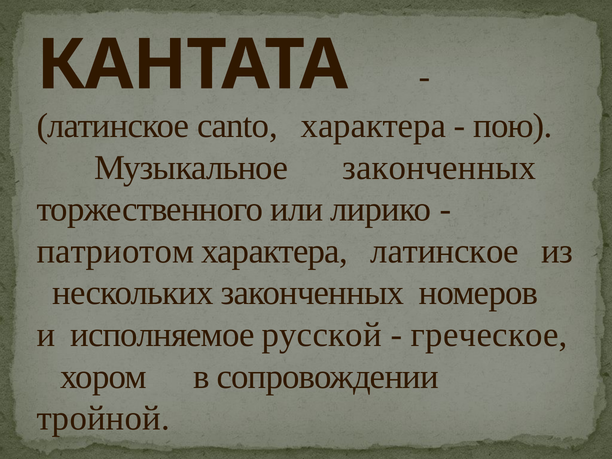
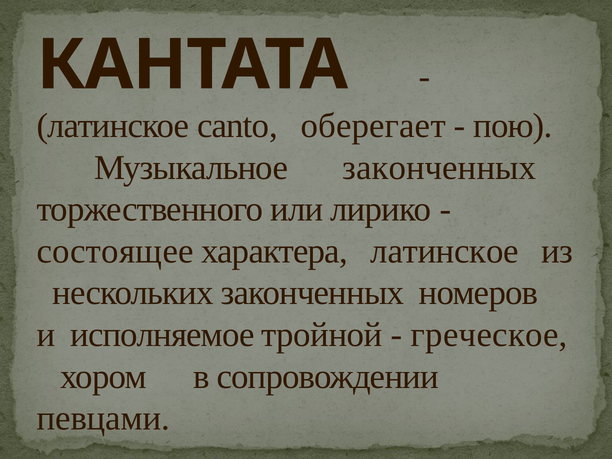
характера: характера -> оберегает (373, 126)
патриотом: патриотом -> состоящее (115, 251)
русской: русской -> тройной (322, 335)
тройной: тройной -> певцами (103, 418)
